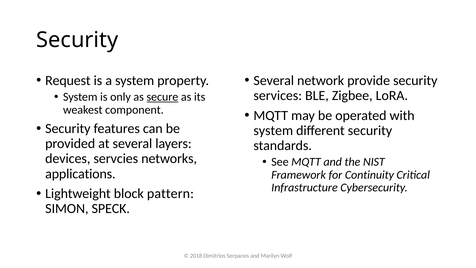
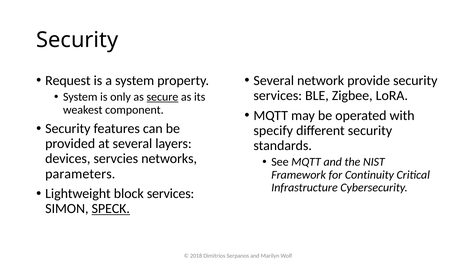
system: system -> specify (273, 130)
applications: applications -> parameters (80, 174)
block pattern: pattern -> services (171, 194)
SPECK underline: none -> present (111, 209)
